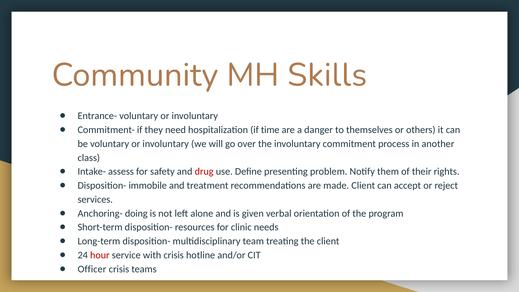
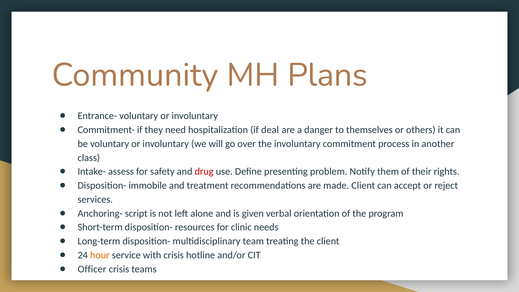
Skills: Skills -> Plans (327, 75)
time: time -> deal (270, 130)
doing: doing -> script (136, 213)
hour colour: red -> orange (100, 255)
